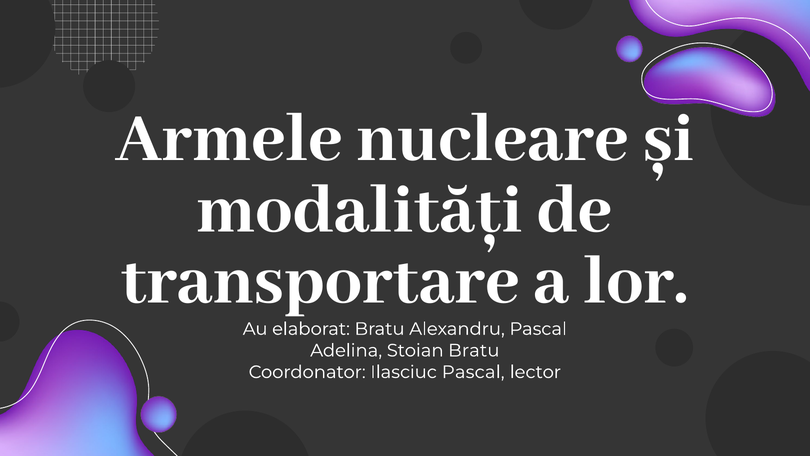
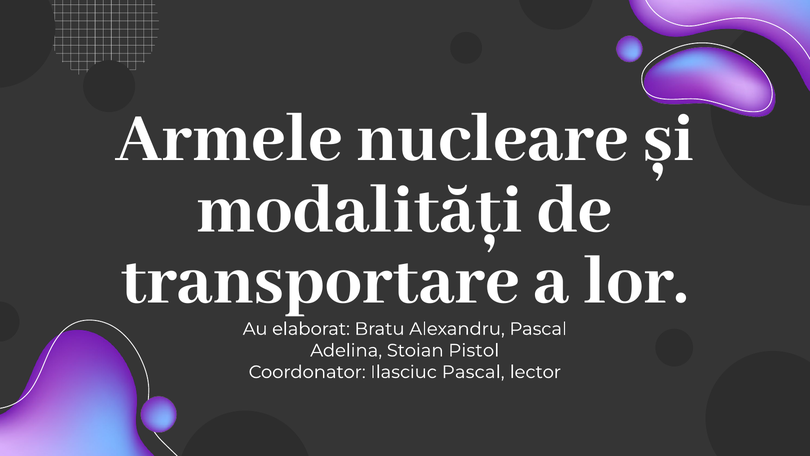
Stoian Bratu: Bratu -> Pistol (474, 350)
